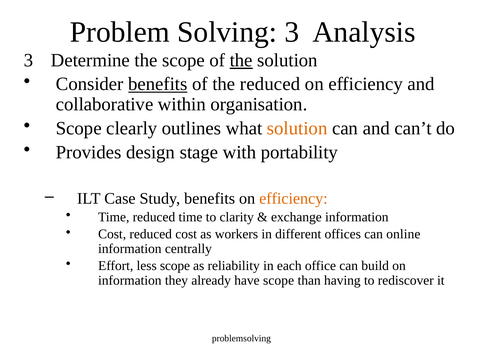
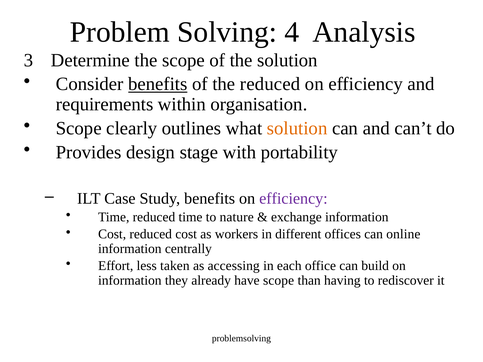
Solving 3: 3 -> 4 (292, 32)
the underline: present -> none (241, 60)
collaborative: collaborative -> requirements (105, 104)
efficiency colour: orange -> purple (293, 199)
clarity: clarity -> nature (237, 217)
less scope: scope -> taken (175, 266)
reliability: reliability -> accessing (234, 266)
